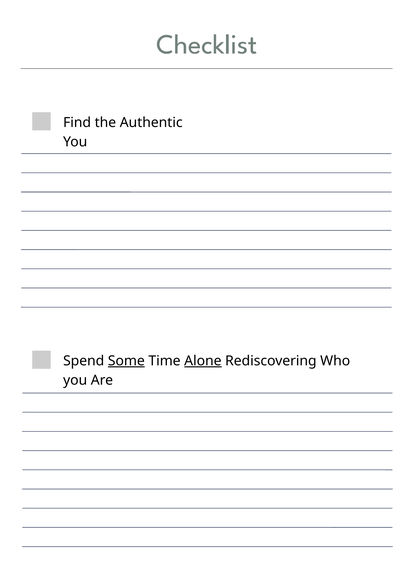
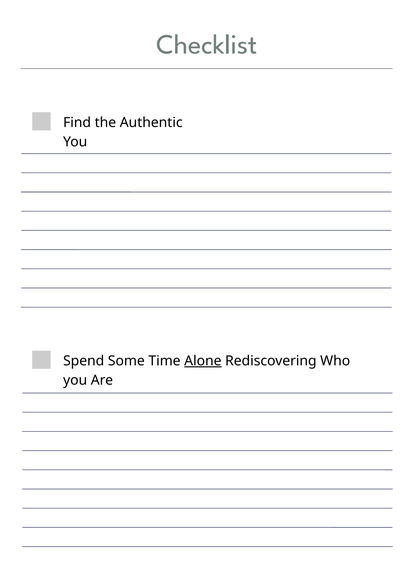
Some underline: present -> none (126, 361)
